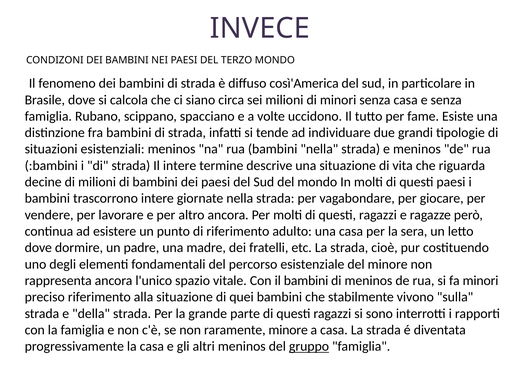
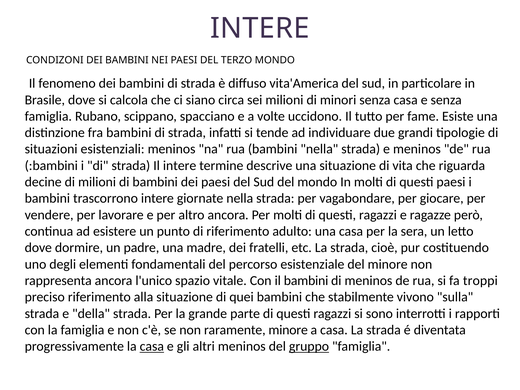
INVECE: INVECE -> INTERE (260, 28)
così'America: così'America -> vita'America (304, 83)
fa minori: minori -> troppi (480, 281)
casa underline: none -> present (152, 346)
